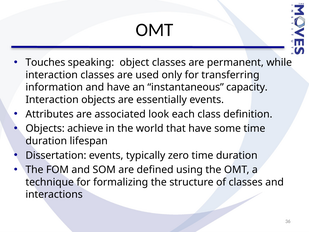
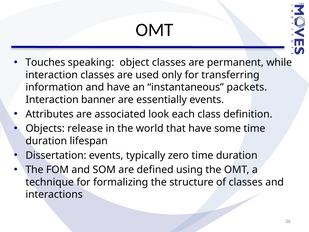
capacity: capacity -> packets (247, 87)
Interaction objects: objects -> banner (98, 100)
achieve: achieve -> release (85, 128)
